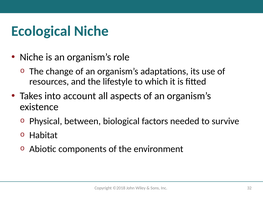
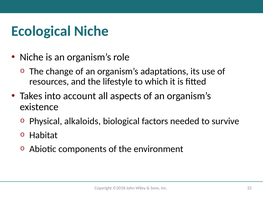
between: between -> alkaloids (83, 121)
